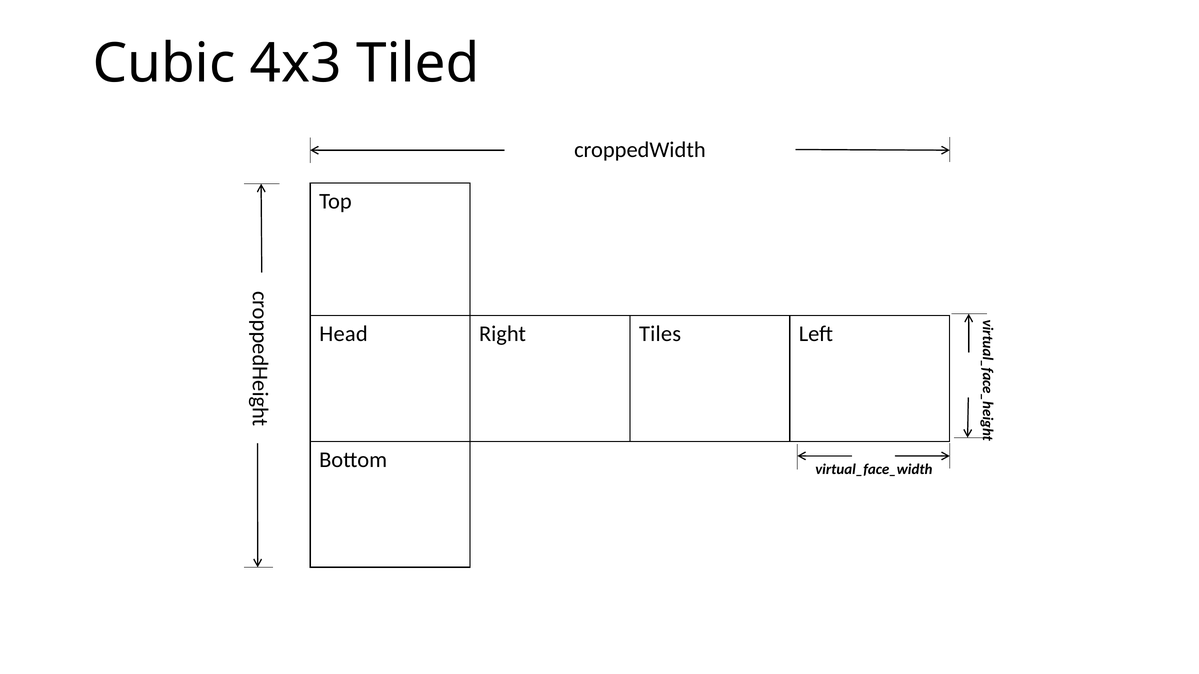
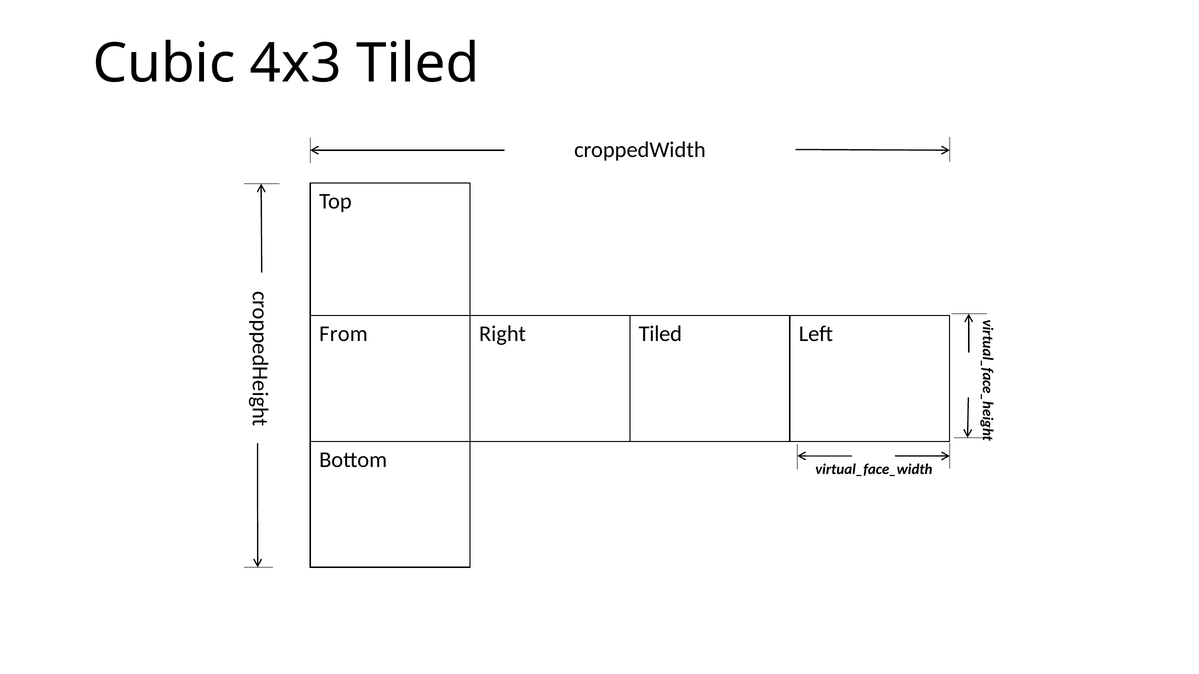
Head: Head -> From (343, 334)
Right Tiles: Tiles -> Tiled (660, 334)
